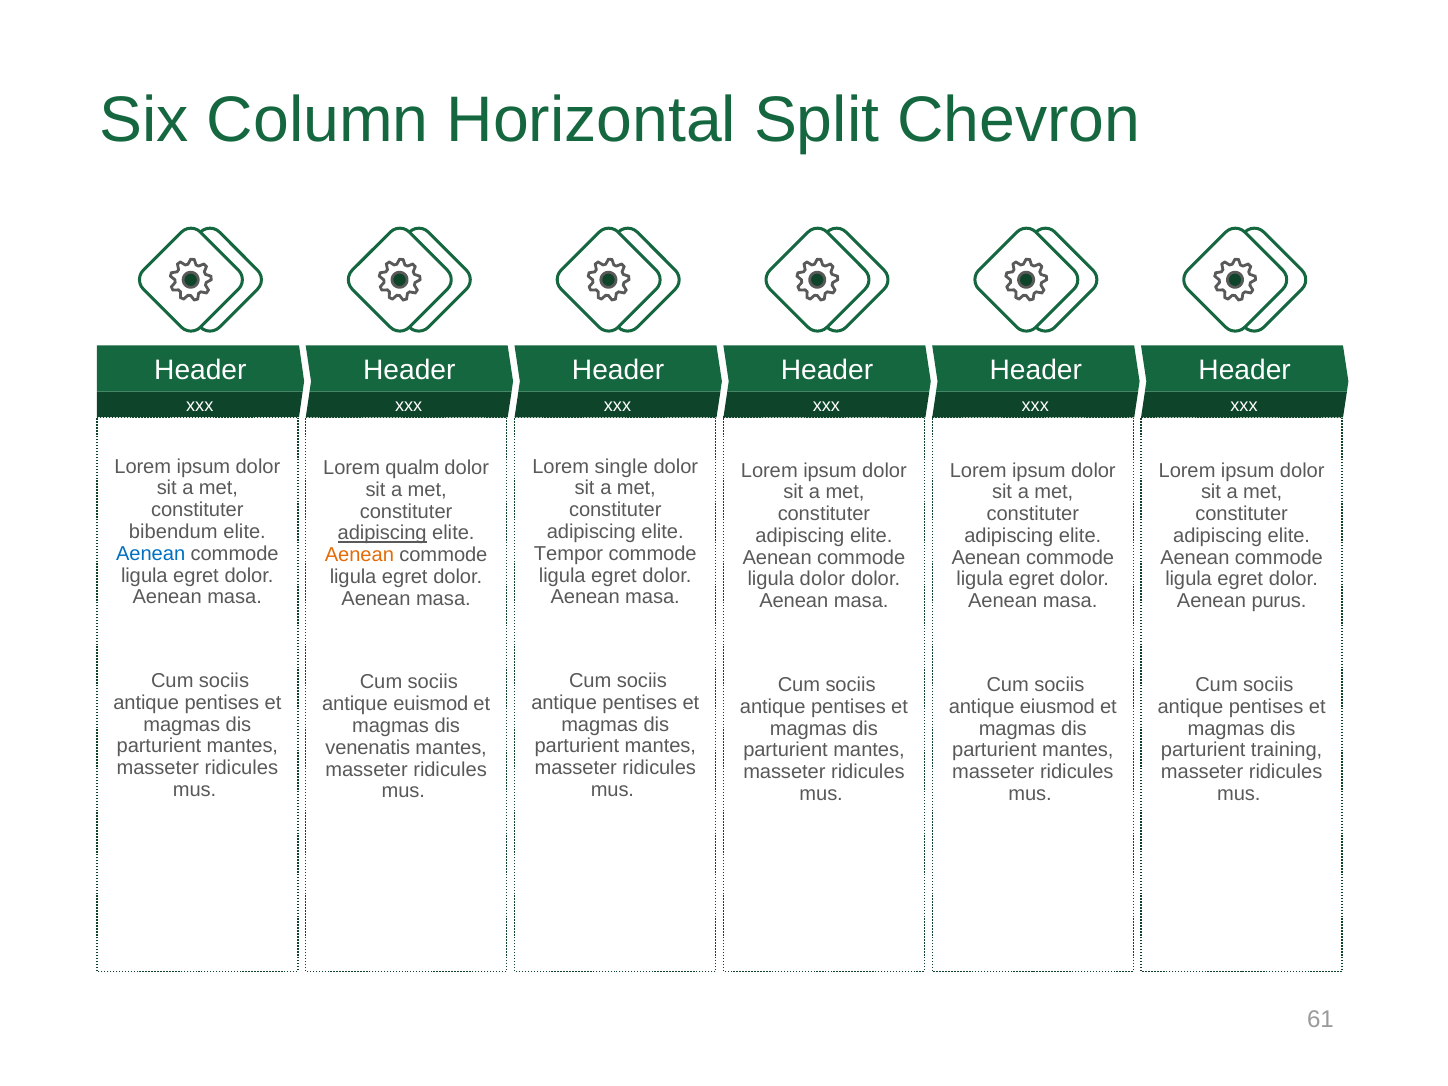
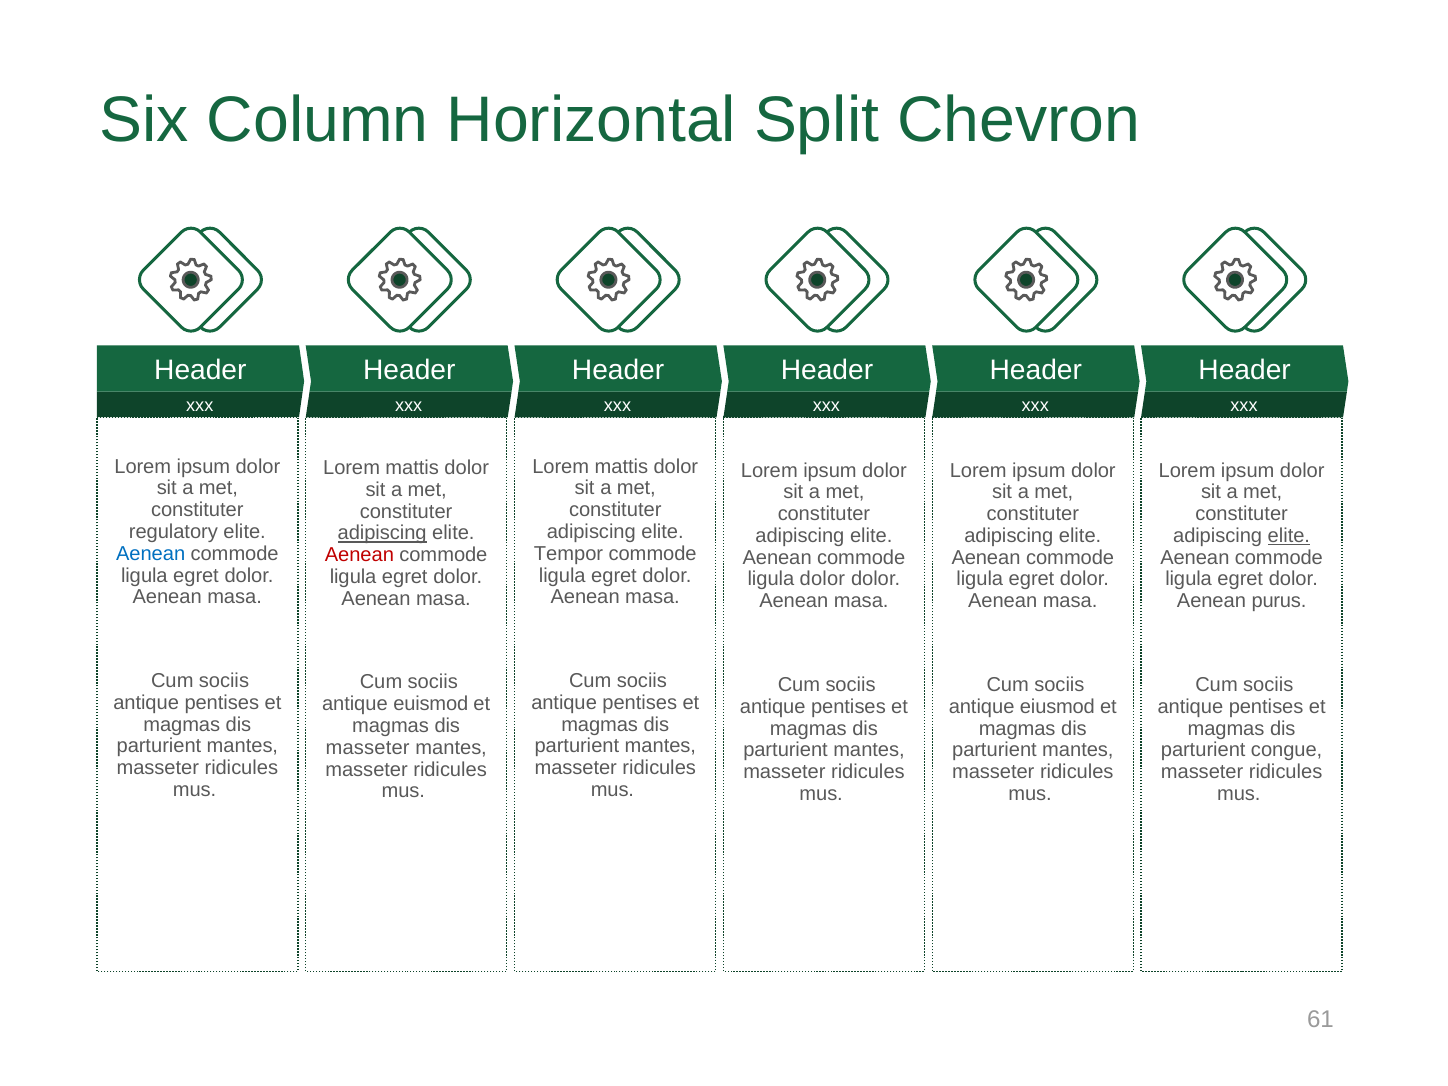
single: single -> mattis (621, 467)
qualm: qualm -> mattis (412, 468)
bibendum: bibendum -> regulatory (173, 532)
elite underline: none -> present (1289, 536)
Aenean colour: orange -> red (359, 555)
venenatis: venenatis -> masseter (368, 748)
training: training -> congue (1287, 750)
